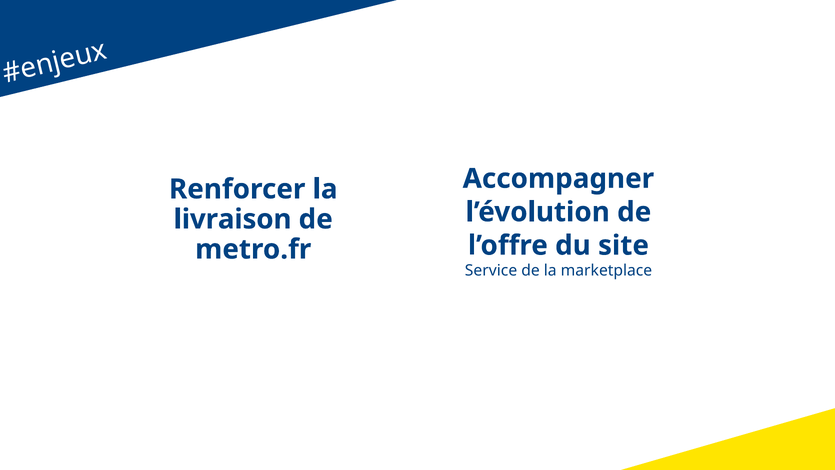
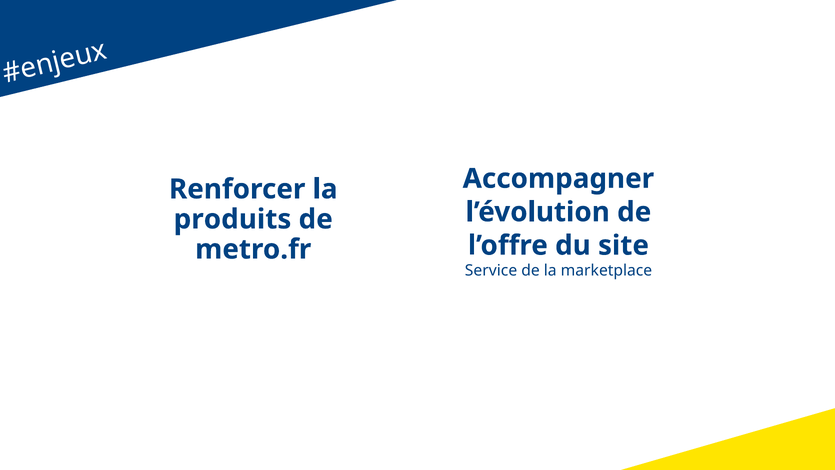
livraison: livraison -> produits (233, 219)
